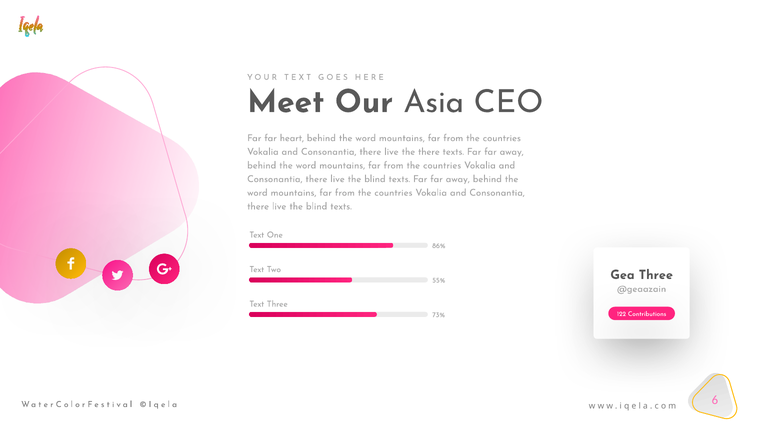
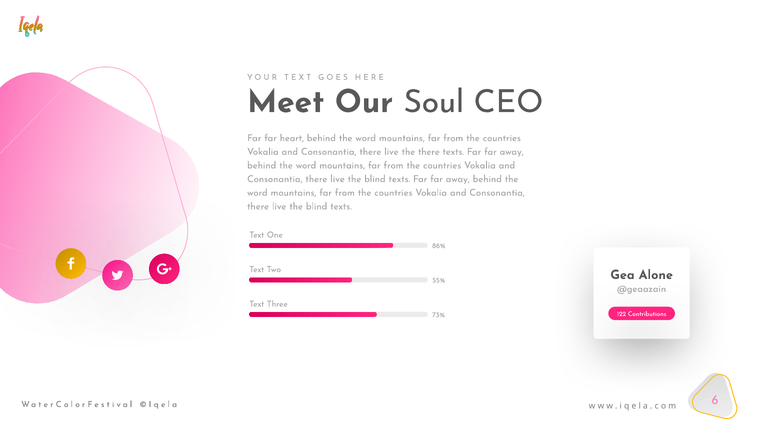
Asia: Asia -> Soul (434, 102)
Gea Three: Three -> Alone (656, 275)
